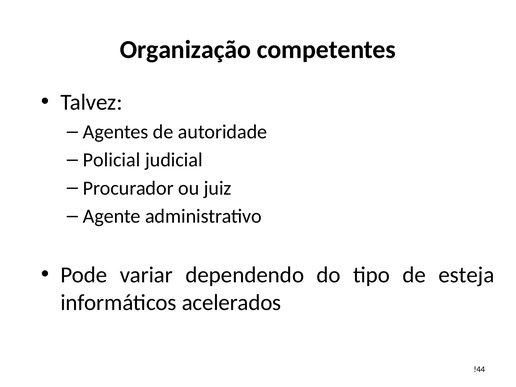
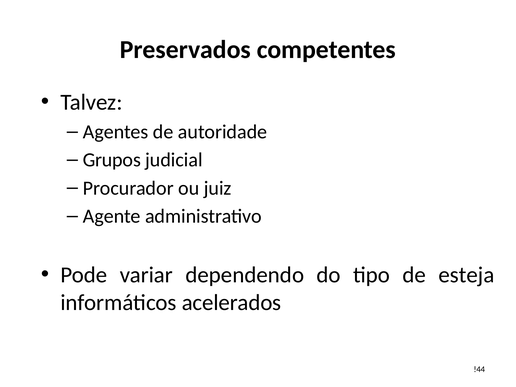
Organização: Organização -> Preservados (185, 50)
Policial: Policial -> Grupos (112, 160)
